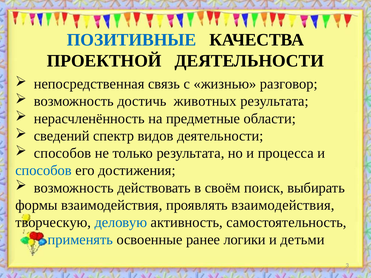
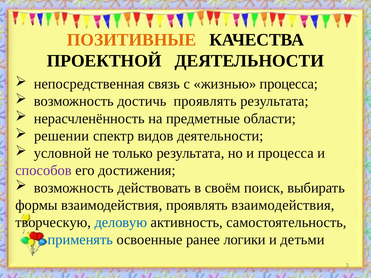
ПОЗИТИВНЫЕ colour: blue -> orange (132, 40)
жизнью разговор: разговор -> процесса (289, 84)
достичь животных: животных -> проявлять (205, 101)
сведений: сведений -> решении (62, 136)
способов: способов -> условной (63, 153)
способов colour: blue -> purple (44, 171)
